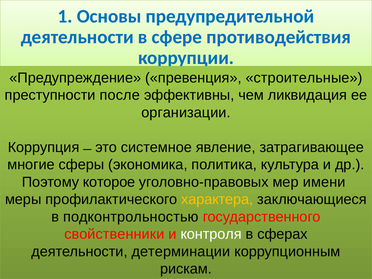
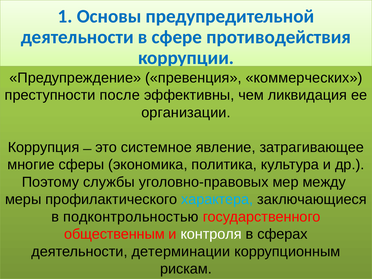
строительные: строительные -> коммерческих (304, 78)
которое: которое -> службы (109, 182)
имени: имени -> между (324, 182)
характера colour: yellow -> light blue (217, 199)
свойственники: свойственники -> общественным (114, 234)
